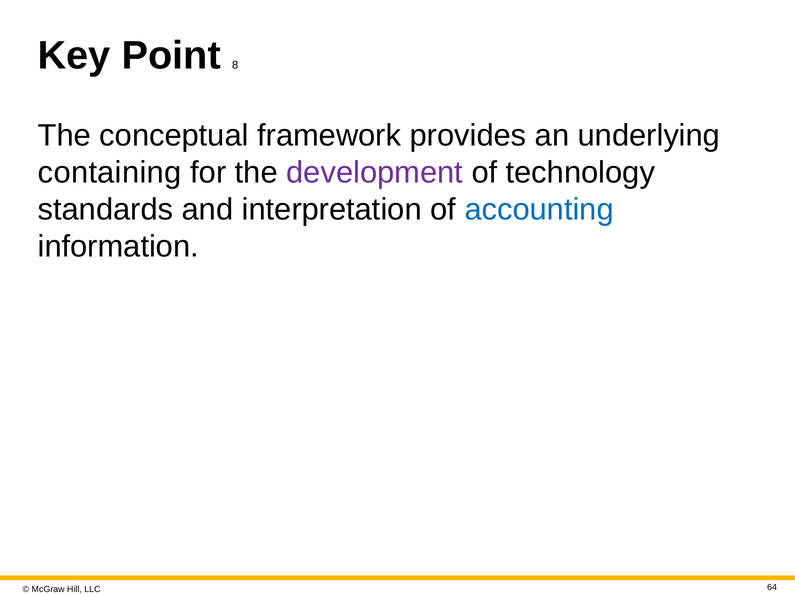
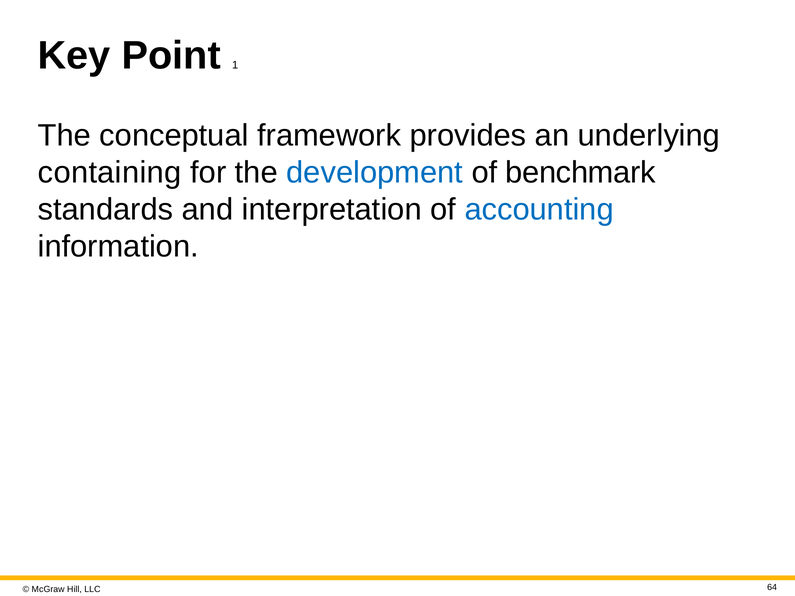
8: 8 -> 1 (235, 65)
development colour: purple -> blue (375, 173)
technology: technology -> benchmark (580, 173)
